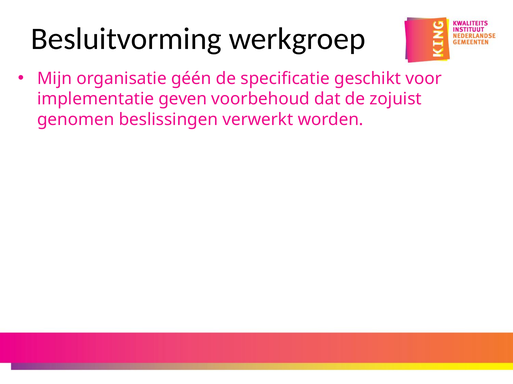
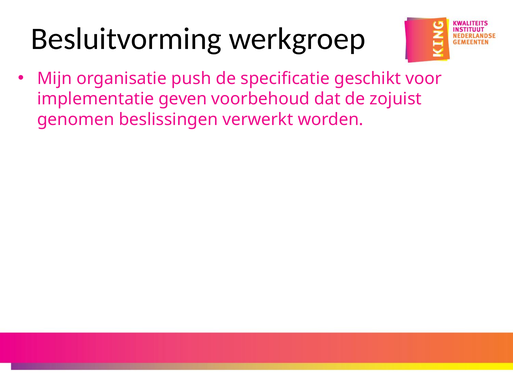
géén: géén -> push (191, 79)
